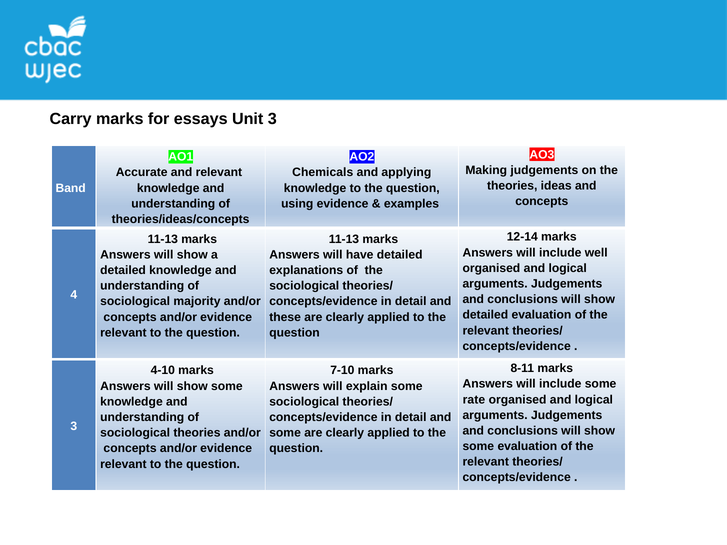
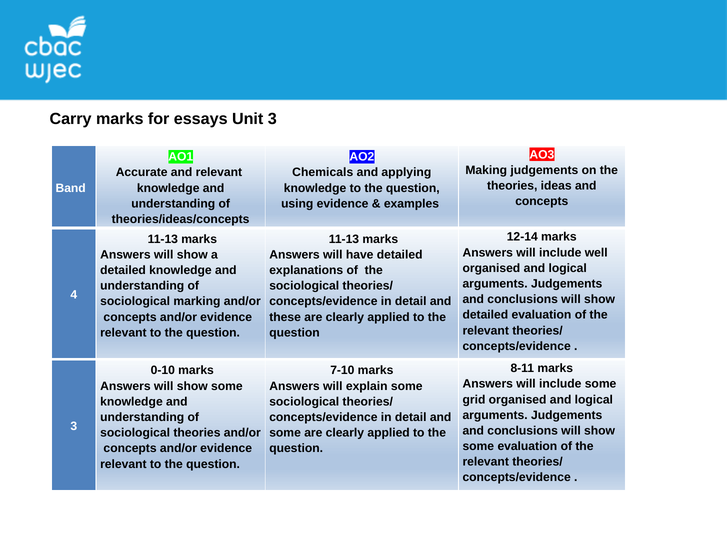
majority: majority -> marking (197, 302)
4-10: 4-10 -> 0-10 (163, 371)
rate: rate -> grid (474, 400)
